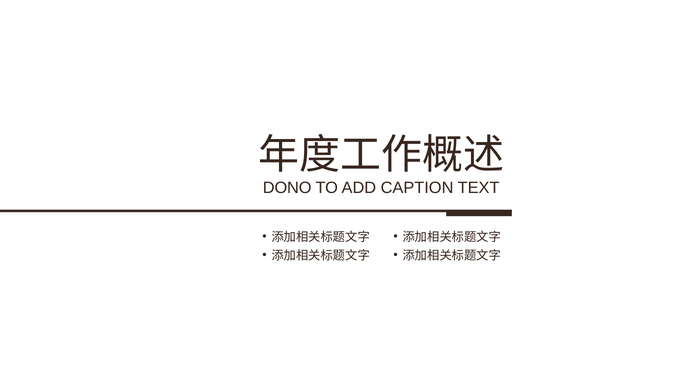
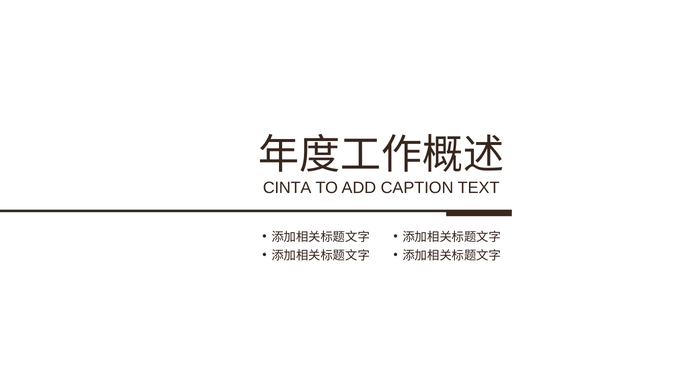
DONO: DONO -> CINTA (287, 188)
